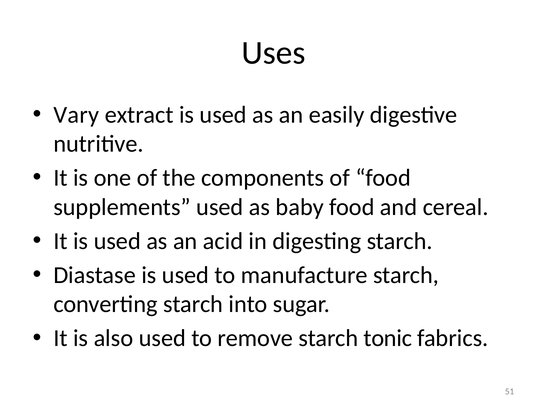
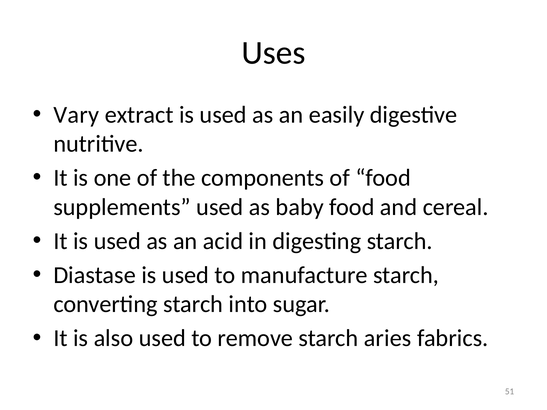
tonic: tonic -> aries (388, 338)
